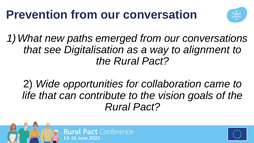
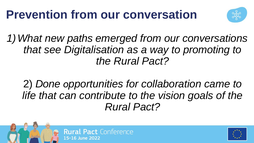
alignment: alignment -> promoting (207, 50)
Wide: Wide -> Done (48, 84)
